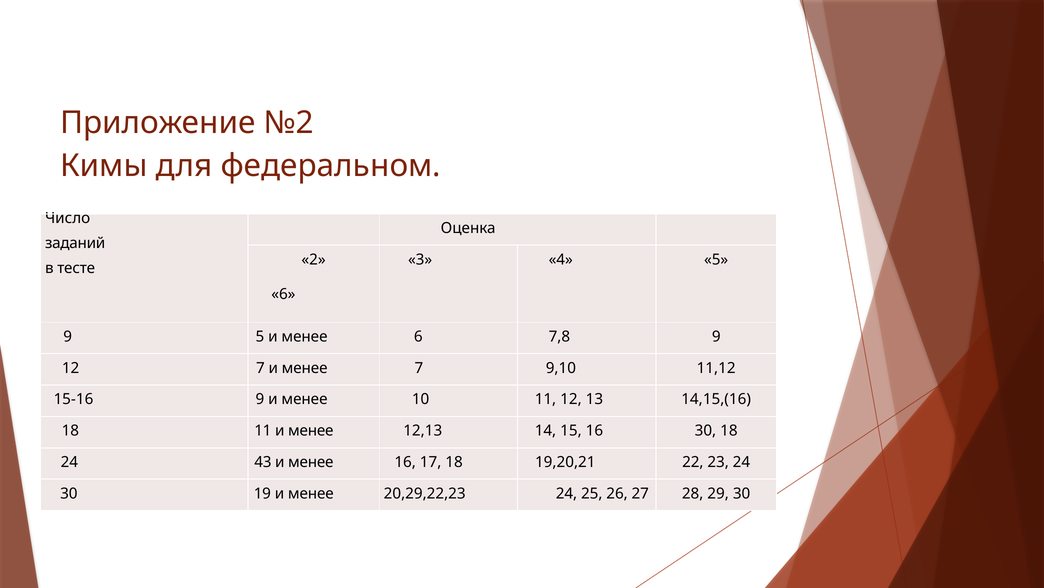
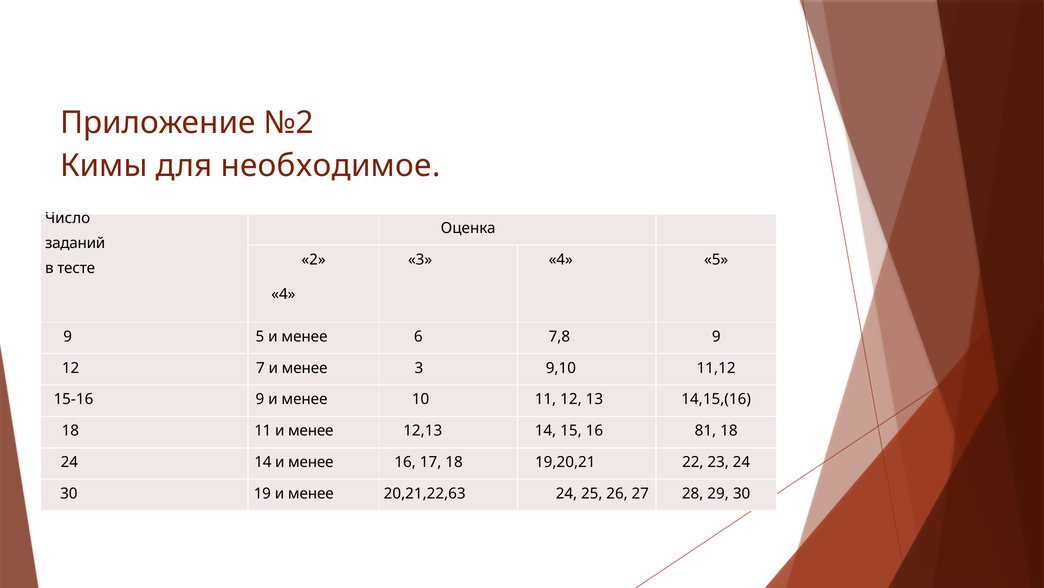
федеральном: федеральном -> необходимое (331, 166)
6: 6 -> 4 (283, 294)
менее 7: 7 -> 3 (419, 368)
16 30: 30 -> 81 (705, 430)
24 43: 43 -> 14 (263, 462)
20,29,22,23: 20,29,22,23 -> 20,21,22,63 (425, 493)
